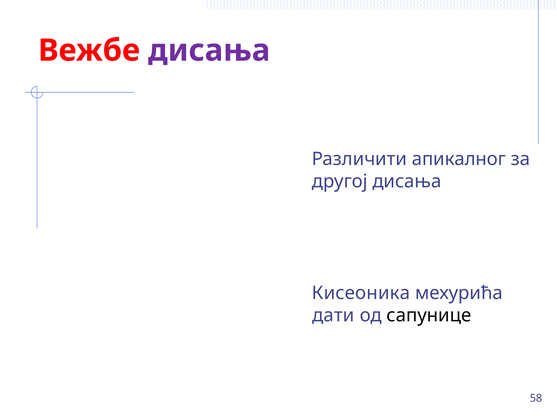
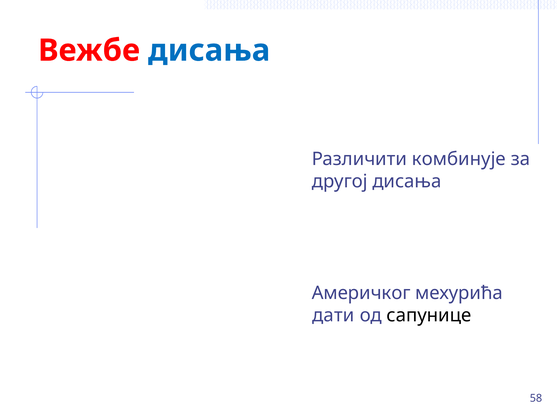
дисања colour: purple -> blue (209, 50)
апикалног: апикалног -> комбинује (459, 159)
Кисеоника: Кисеоника -> Америчког (361, 293)
